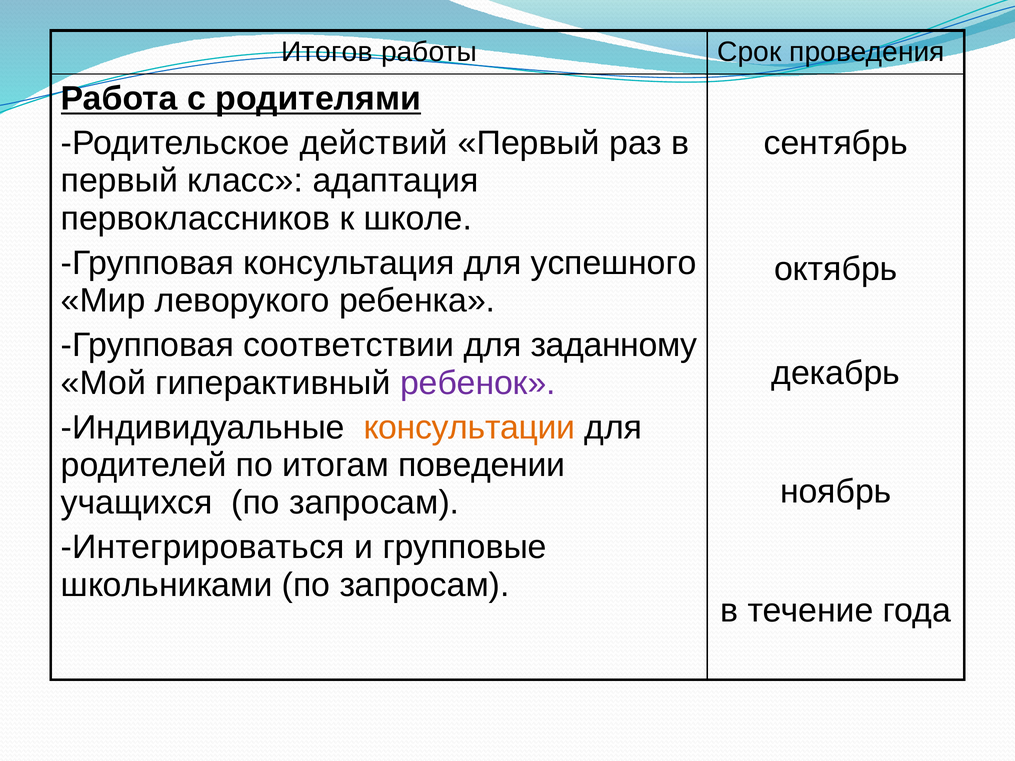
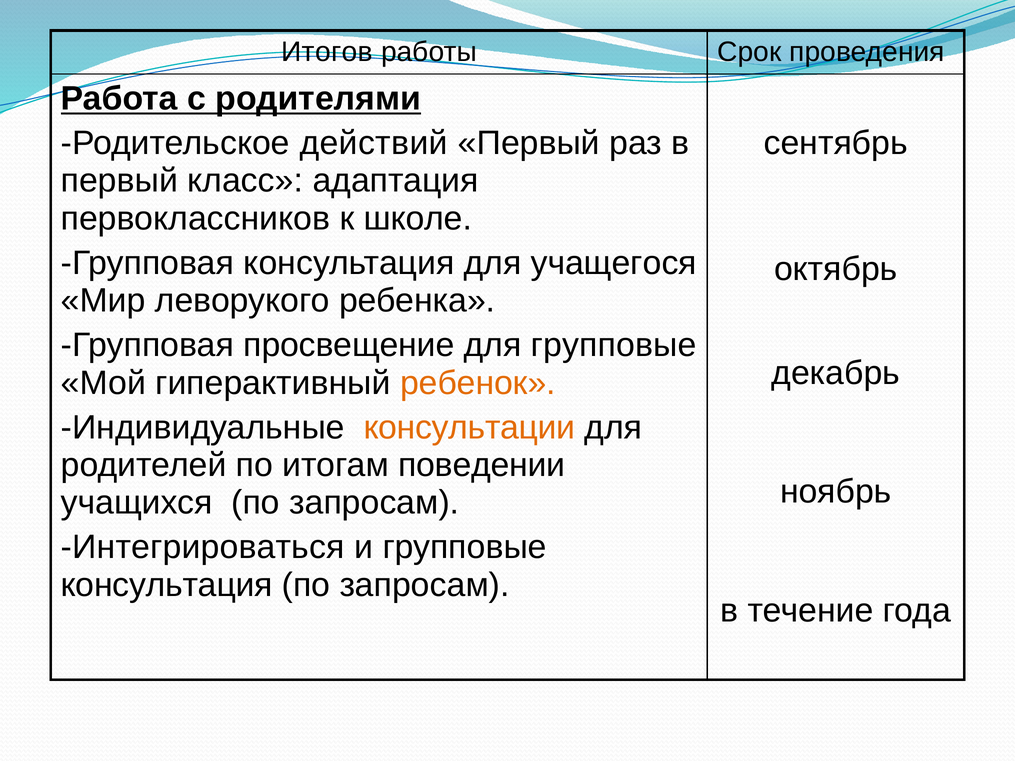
успешного: успешного -> учащегося (614, 263)
соответствии: соответствии -> просвещение (349, 345)
для заданному: заданному -> групповые (614, 345)
ребенок colour: purple -> orange (478, 383)
школьниками: школьниками -> консультация (167, 585)
